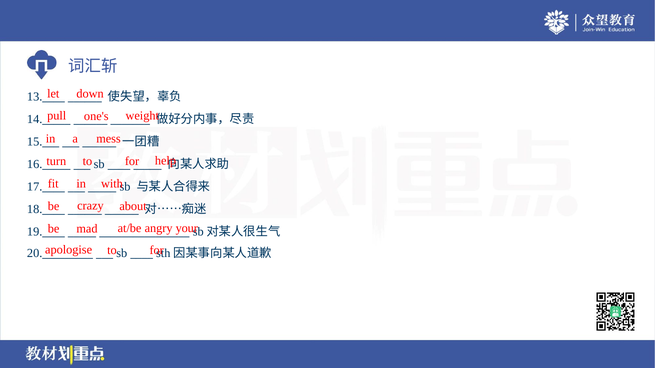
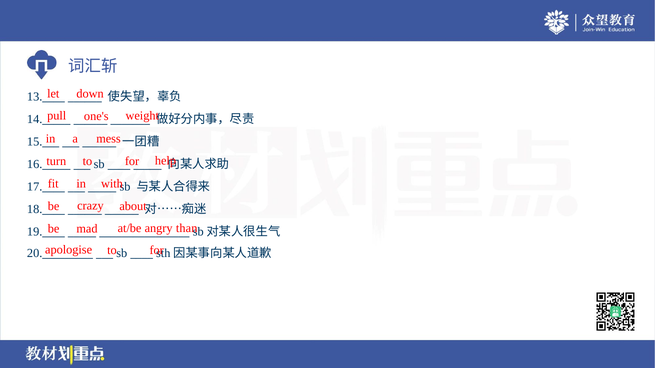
your: your -> than (187, 228)
